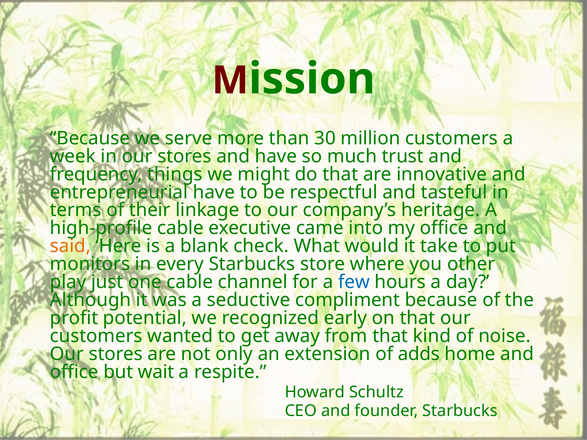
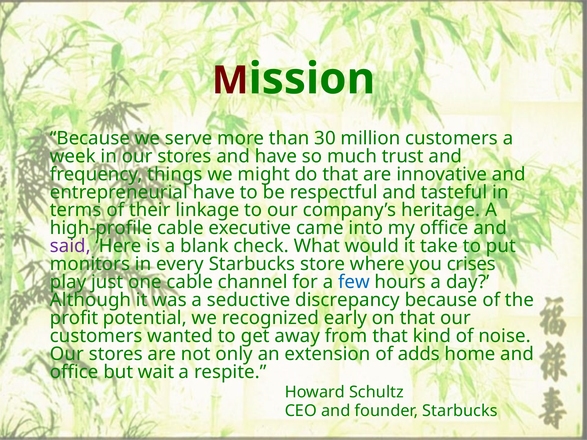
said colour: orange -> purple (70, 246)
other: other -> crises (471, 264)
compliment: compliment -> discrepancy (348, 300)
